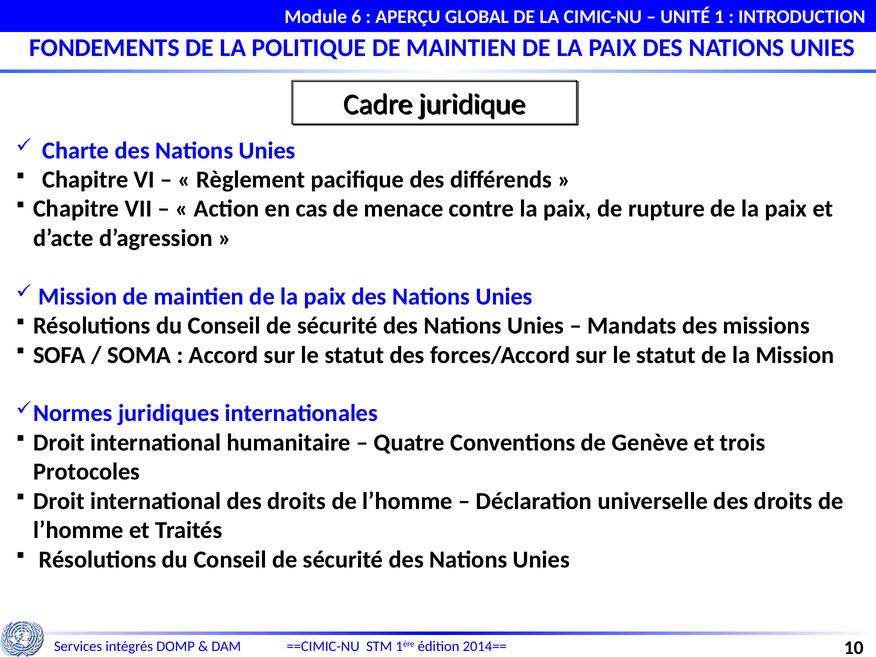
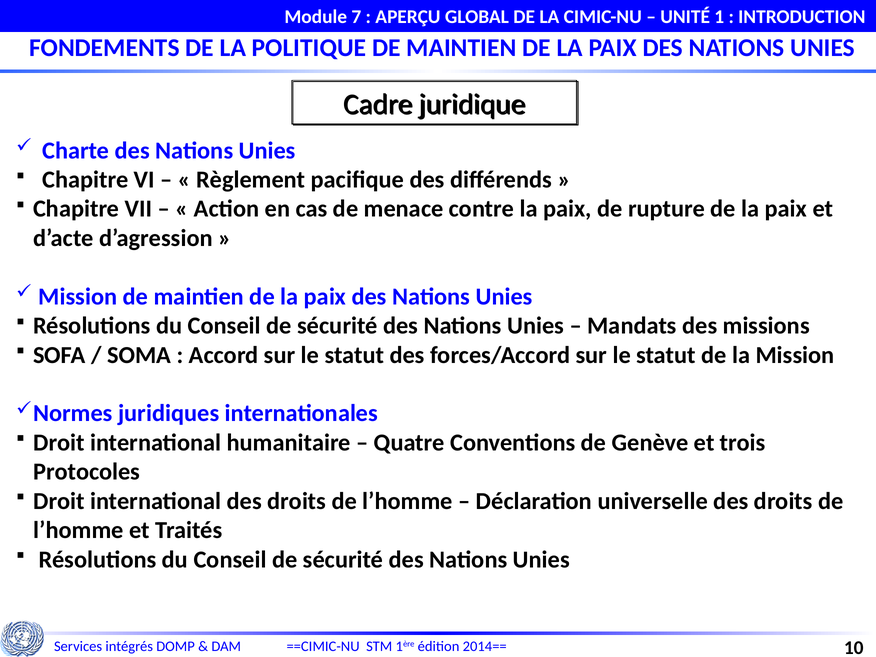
6: 6 -> 7 (356, 17)
